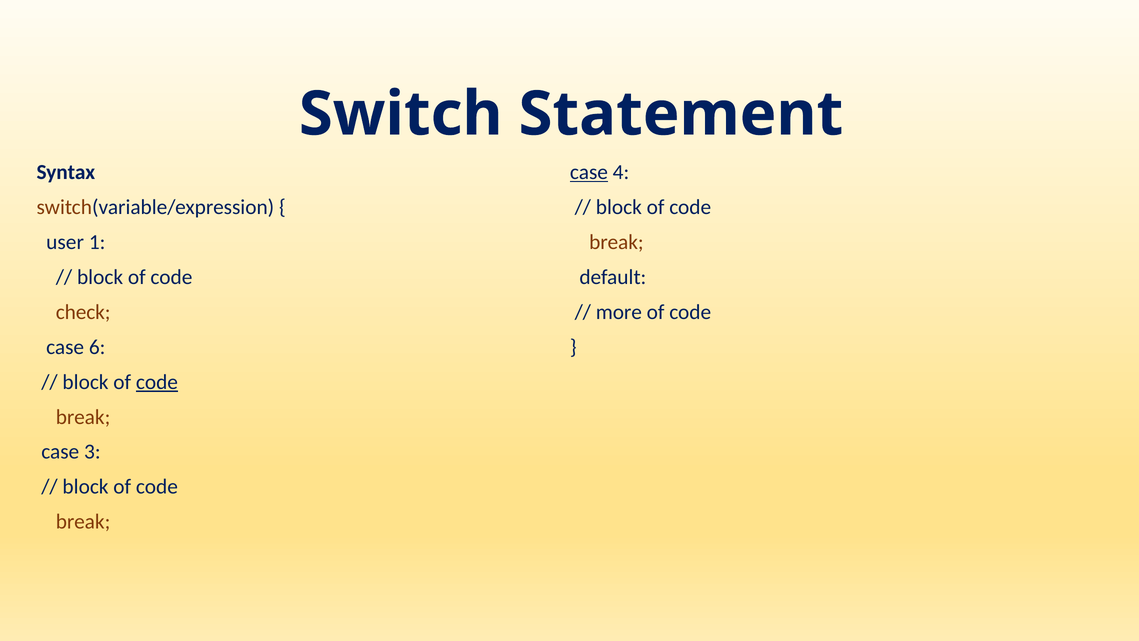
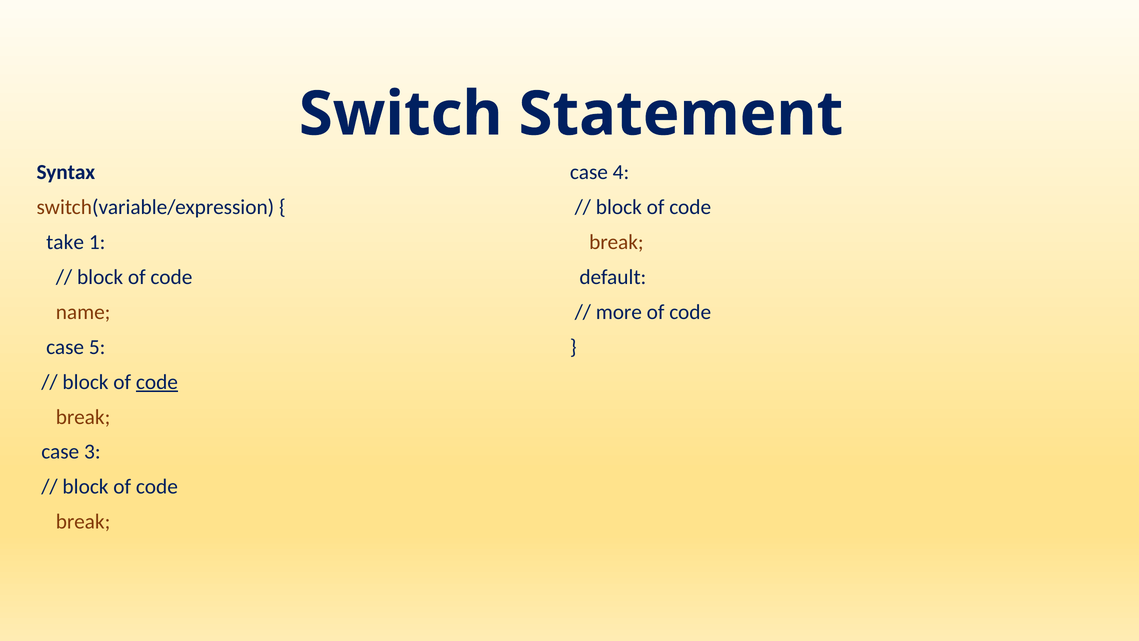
case underline: present -> none (589, 172)
user: user -> take (65, 242)
check: check -> name (83, 312)
6: 6 -> 5 (97, 347)
